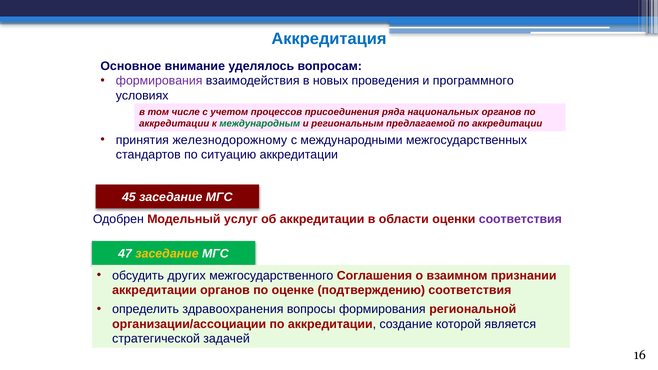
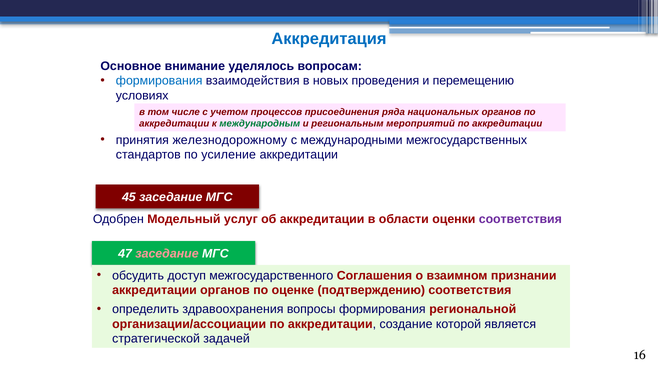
формирования colour: purple -> blue (159, 81)
программного: программного -> перемещению (473, 81)
предлагаемой: предлагаемой -> мероприятий (421, 124)
ситуацию: ситуацию -> усиление (229, 155)
заседание colour: yellow -> pink (167, 254)
других: других -> доступ (187, 276)
